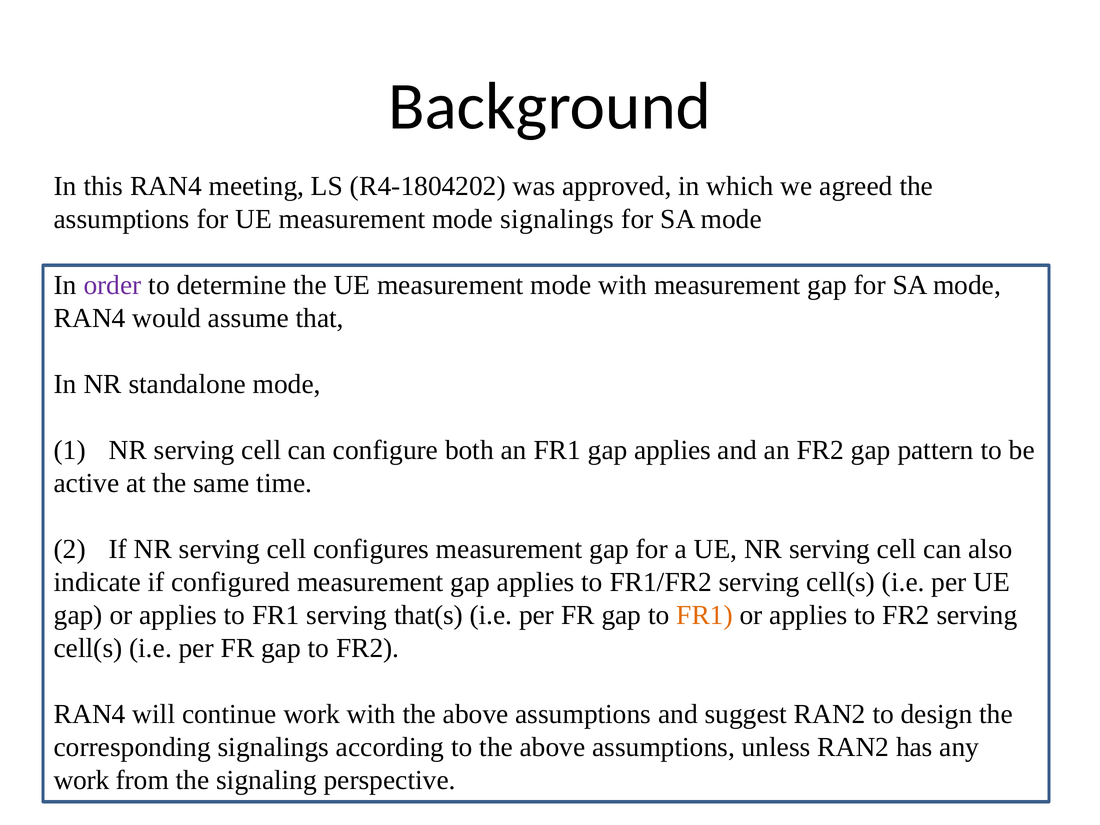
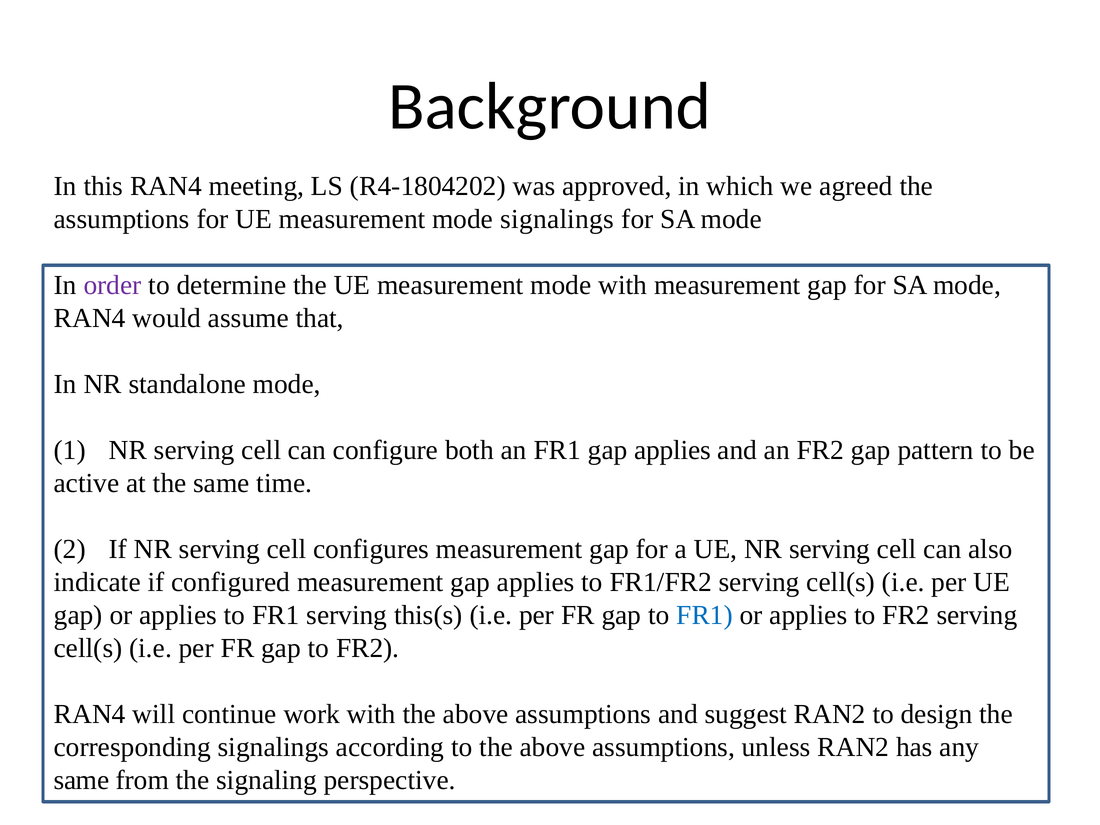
that(s: that(s -> this(s (428, 615)
FR1 colour: orange -> blue (705, 615)
work: work -> same (81, 780)
